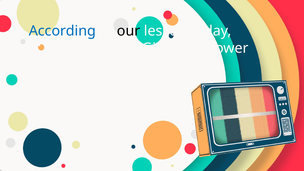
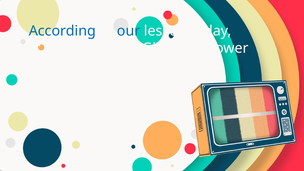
our colour: black -> blue (129, 31)
